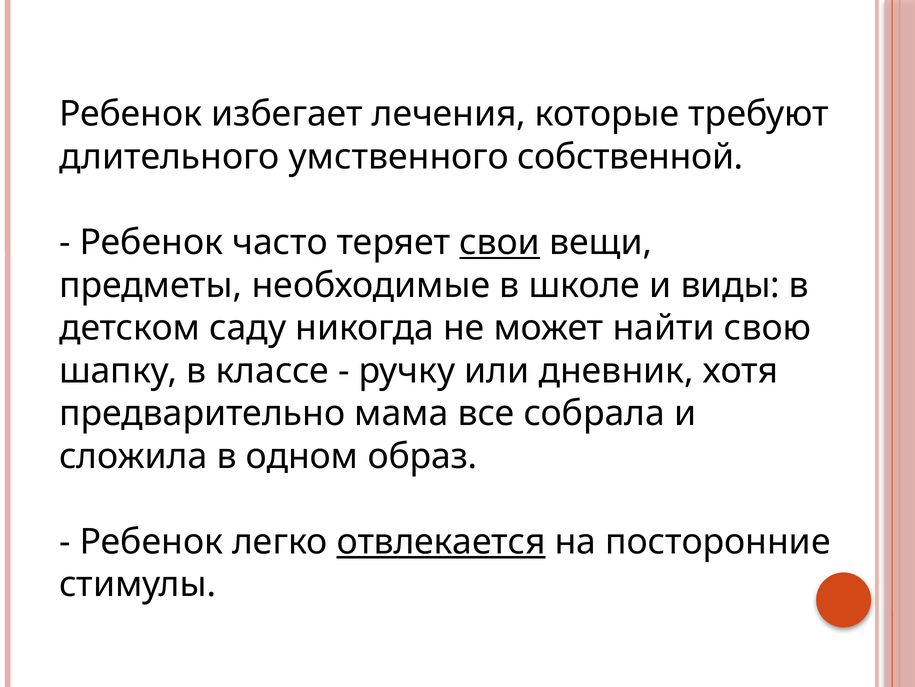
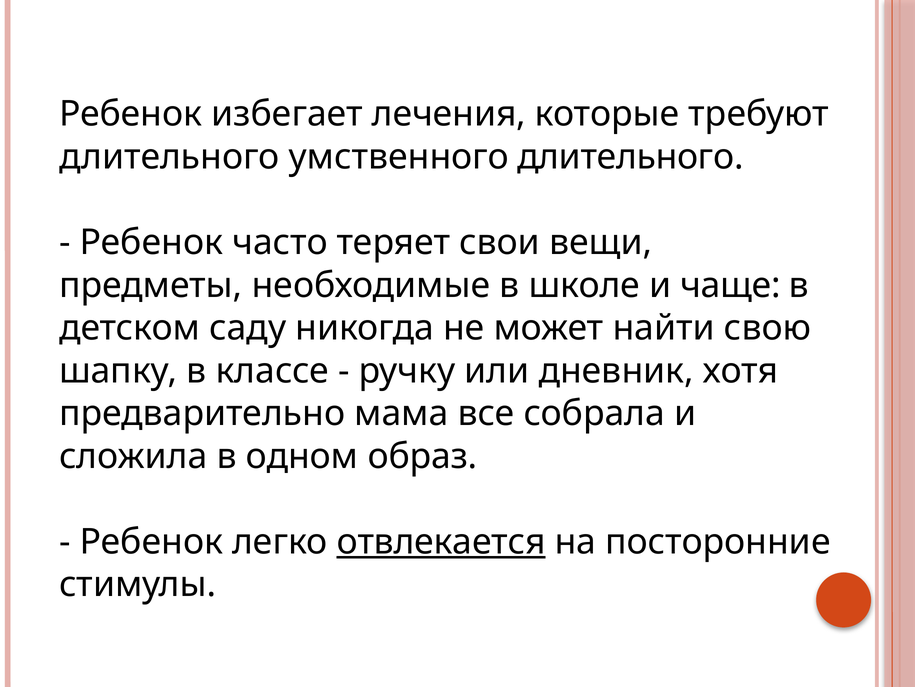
умственного собственной: собственной -> длительного (630, 157)
свои underline: present -> none (500, 242)
виды: виды -> чаще (730, 285)
